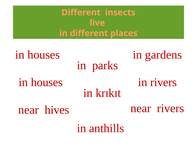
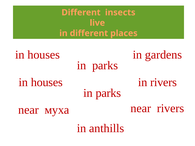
krɪkɪt: krɪkɪt -> parks (108, 93)
hives: hives -> муха (57, 110)
